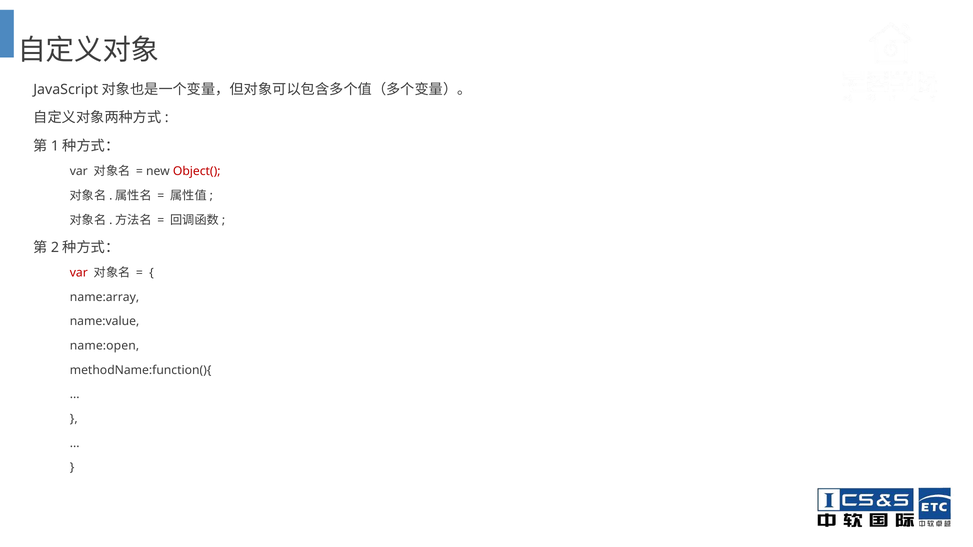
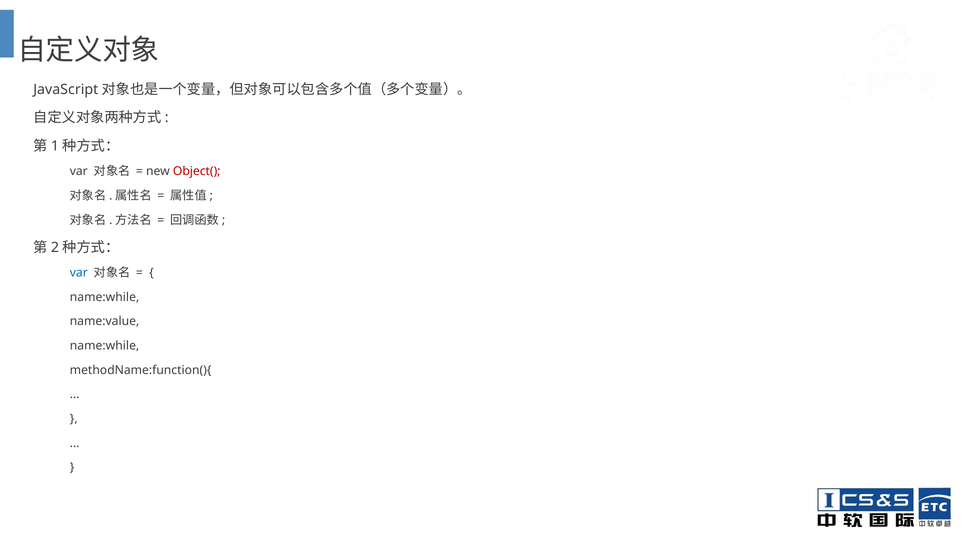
var colour: red -> blue (79, 273)
name:array: name:array -> name:while (105, 297)
name:open: name:open -> name:while (105, 346)
